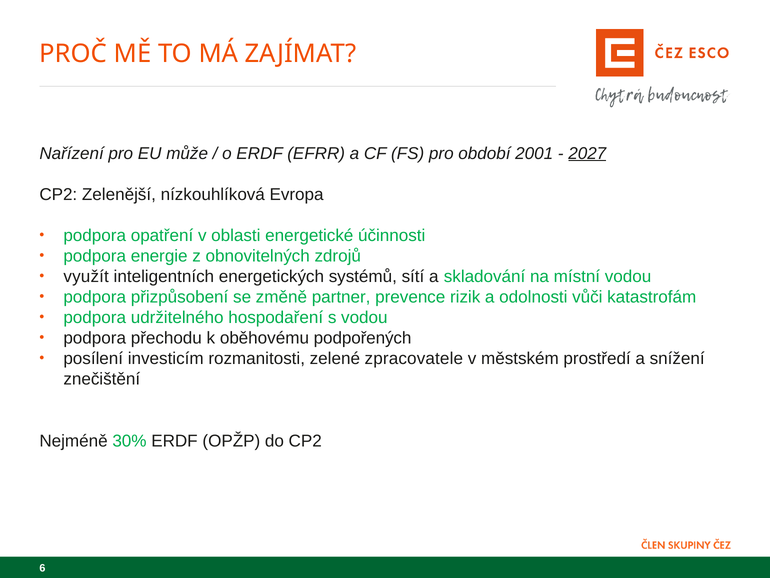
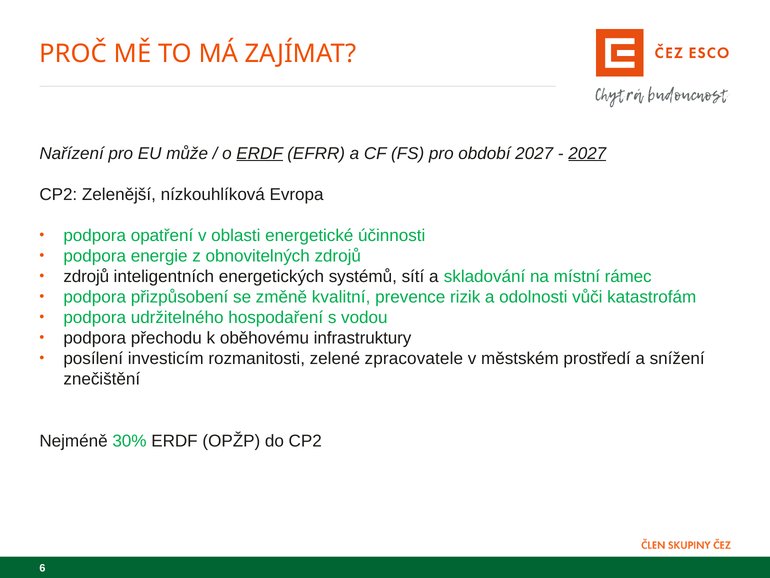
ERDF underline: none -> present (260, 153)
období 2001: 2001 -> 2027 (534, 153)
využít: využít -> zdrojů (86, 276)
místní vodou: vodou -> rámec (628, 276)
partner: partner -> kvalitní (341, 297)
podpořených: podpořených -> infrastruktury (363, 338)
